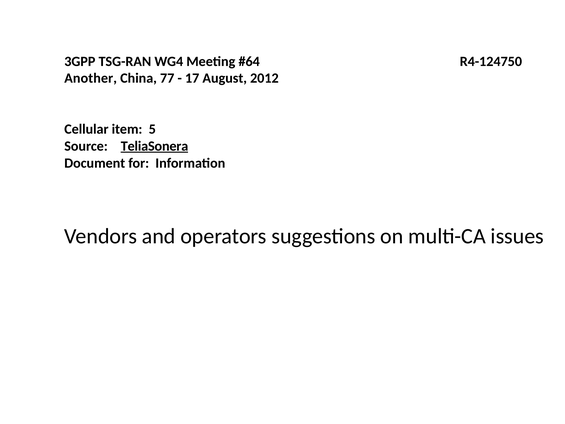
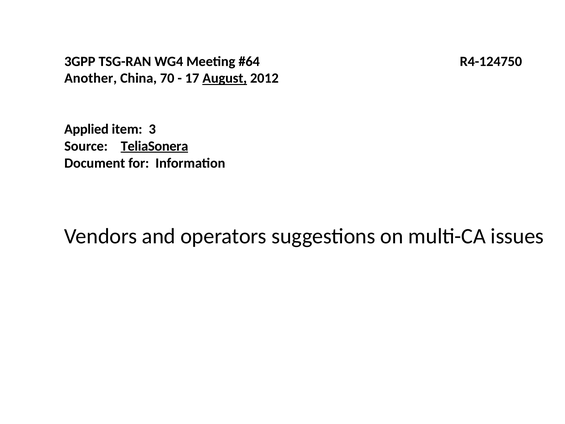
77: 77 -> 70 (167, 78)
August underline: none -> present (225, 78)
Cellular: Cellular -> Applied (86, 129)
5: 5 -> 3 (152, 129)
